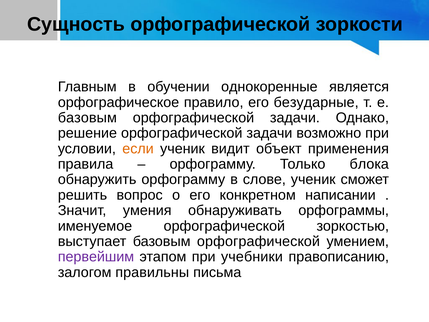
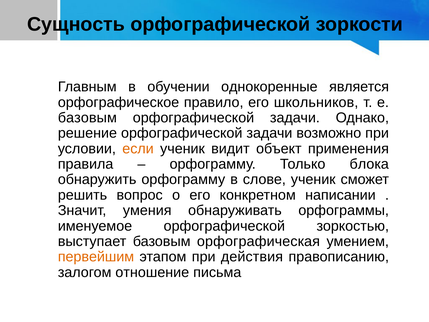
безударные: безударные -> школьников (316, 102)
выступает базовым орфографической: орфографической -> орфографическая (258, 241)
первейшим colour: purple -> orange (96, 257)
учебники: учебники -> действия (252, 257)
правильны: правильны -> отношение (152, 272)
